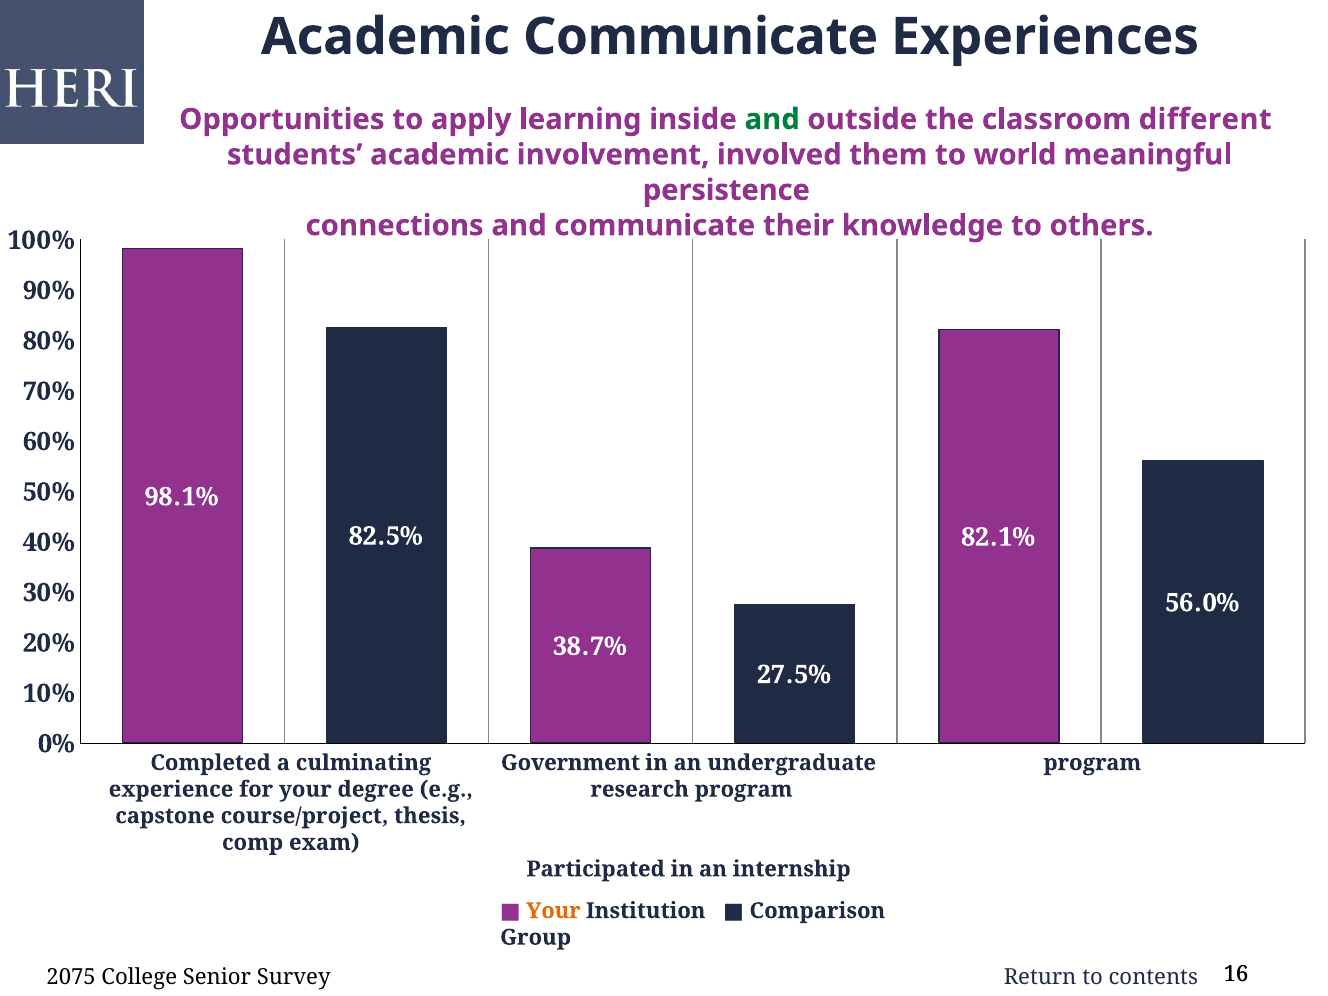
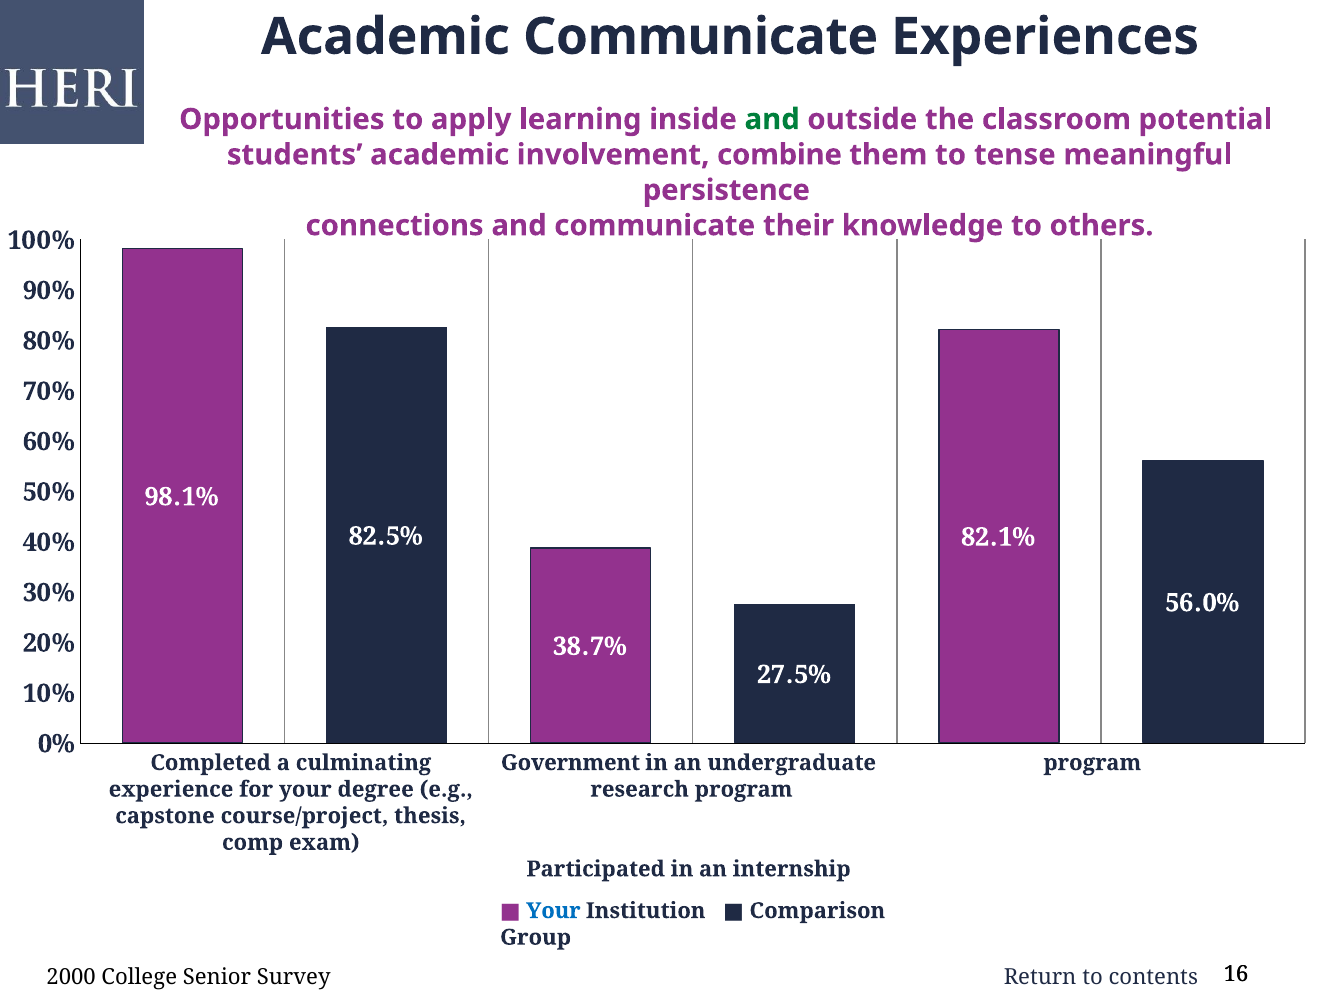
different: different -> potential (1205, 119)
involved: involved -> combine (780, 155)
world: world -> tense (1015, 155)
Your colour: orange -> blue (553, 911)
2075: 2075 -> 2000 (71, 978)
